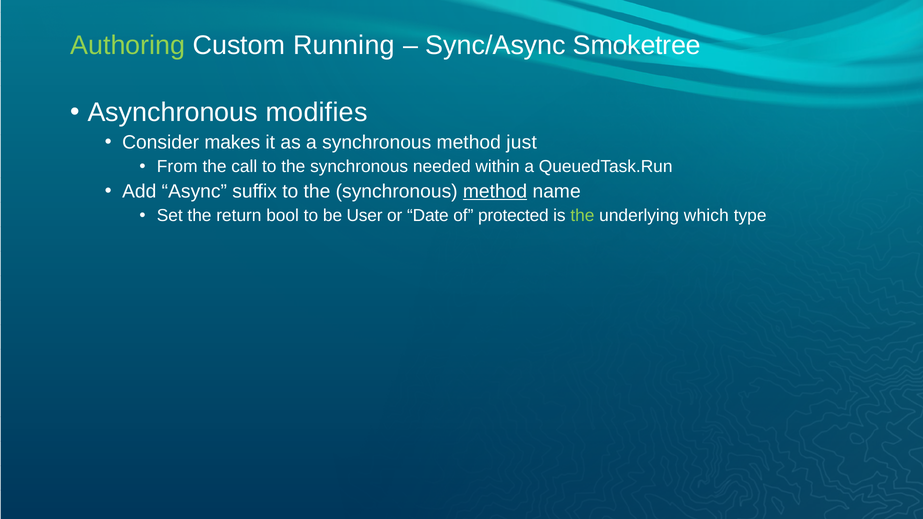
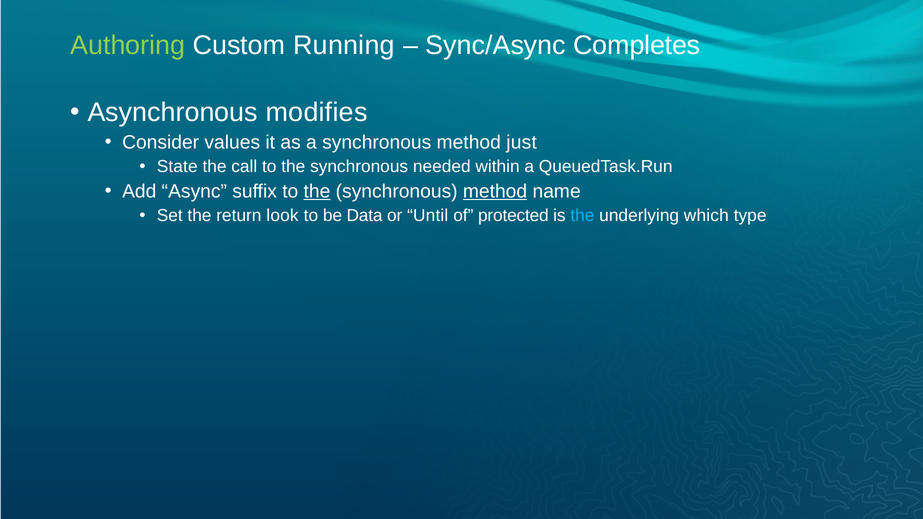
Smoketree: Smoketree -> Completes (637, 45)
makes: makes -> values (232, 142)
From: From -> State (177, 167)
the underline: none -> present (317, 191)
bool: bool -> look (282, 216)
User: User -> Data (365, 216)
Date: Date -> Until (428, 216)
the colour: light green -> light blue (582, 216)
